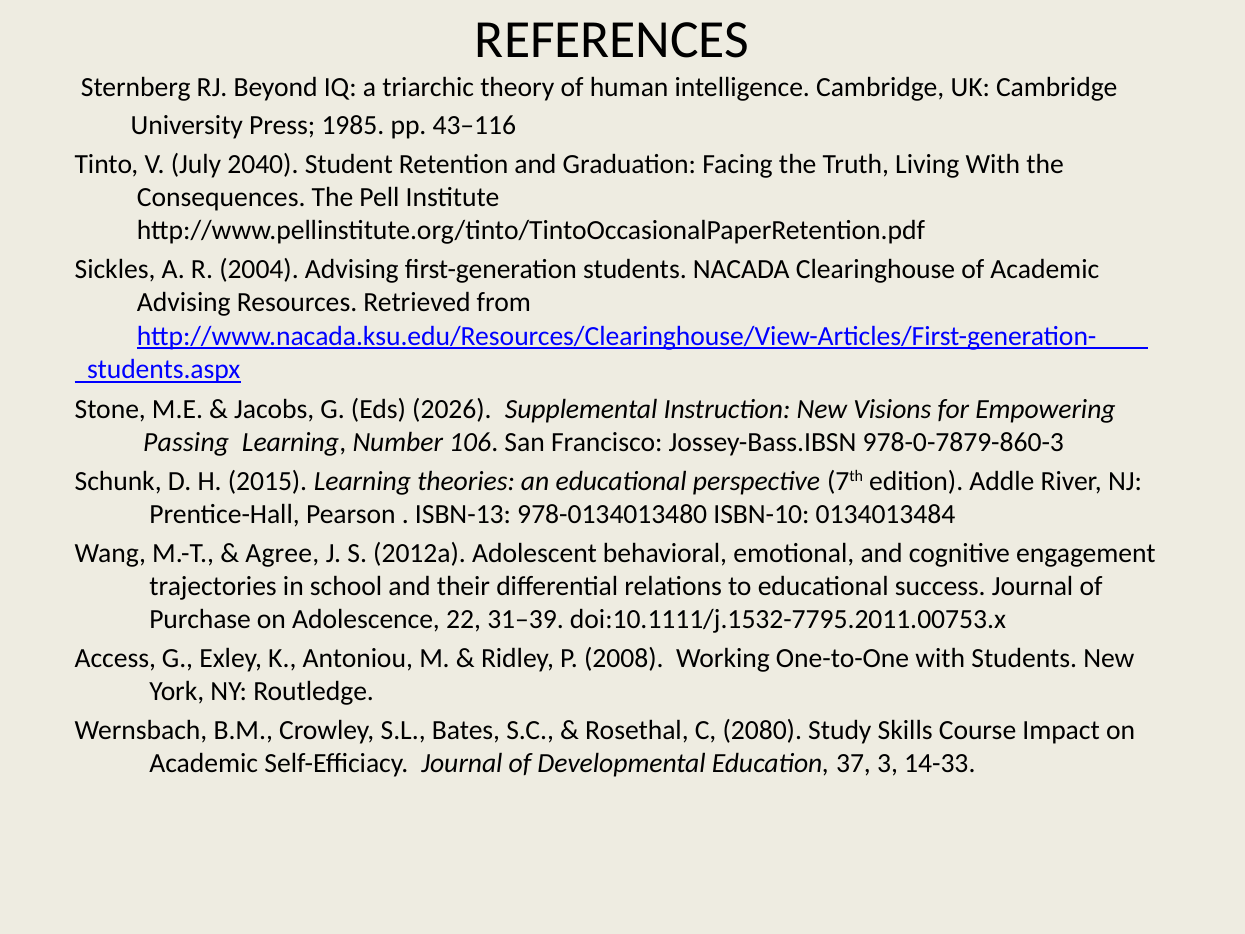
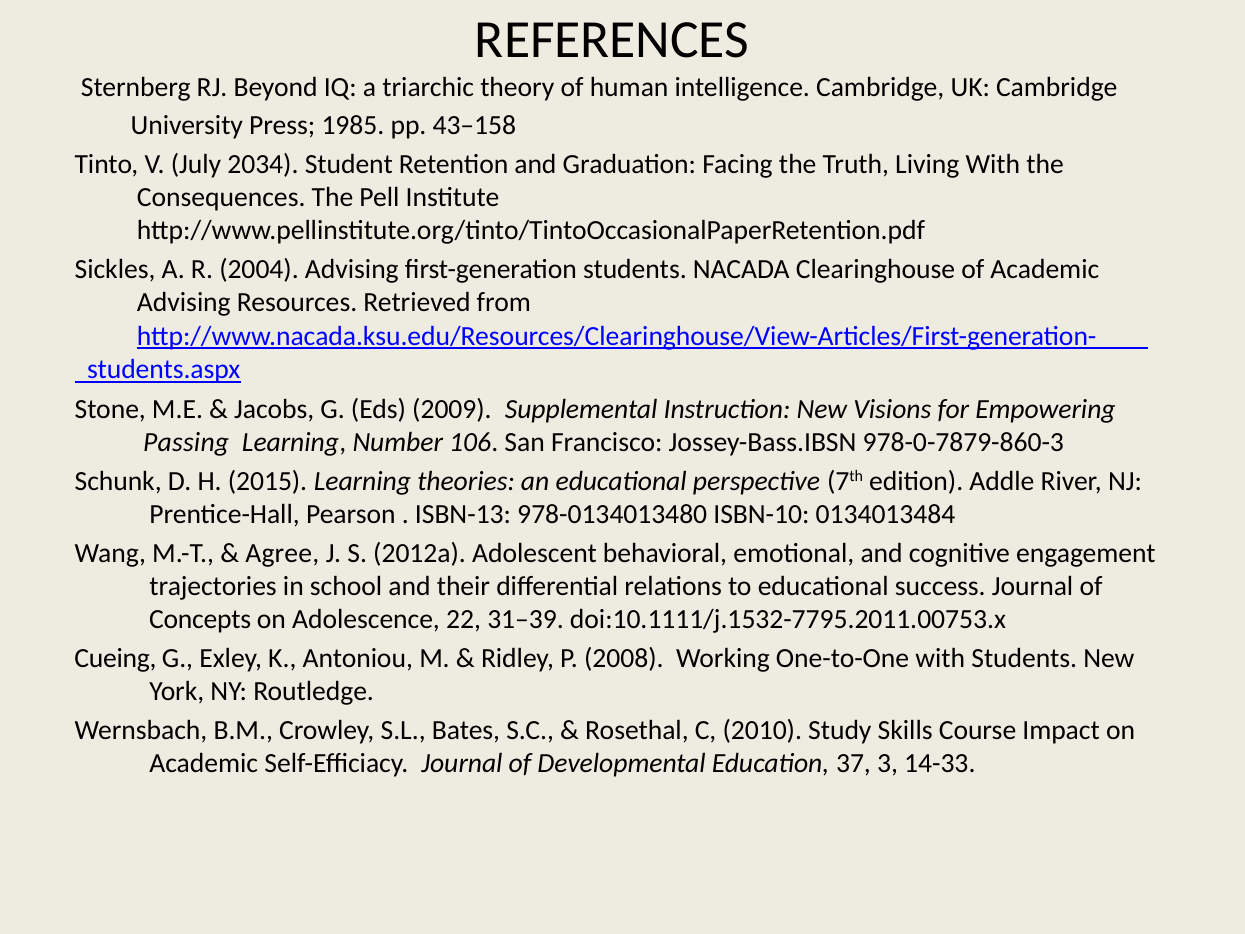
43–116: 43–116 -> 43–158 (474, 126)
2040: 2040 -> 2034 (263, 164)
2026: 2026 -> 2009 (452, 409)
Purchase: Purchase -> Concepts (200, 619)
Access: Access -> Cueing (115, 658)
2080: 2080 -> 2010 (762, 730)
